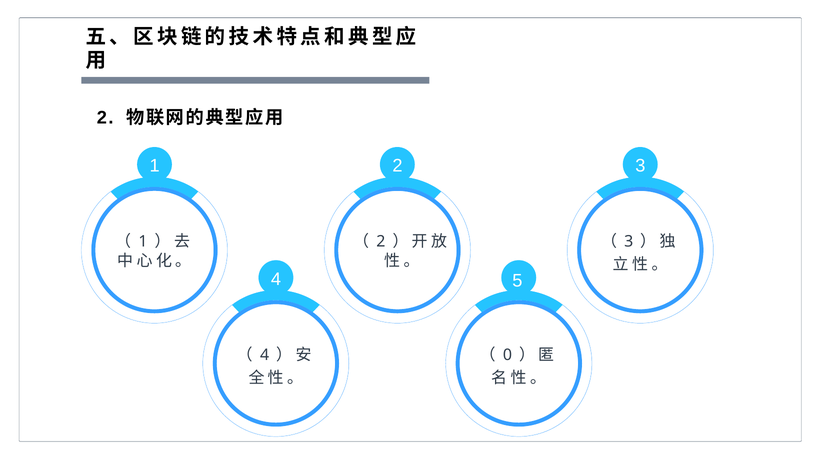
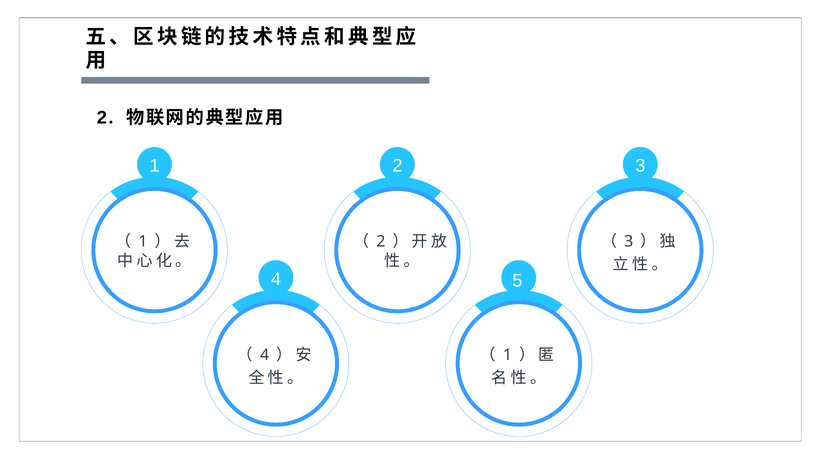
0: 0 -> 1 (507, 355)
